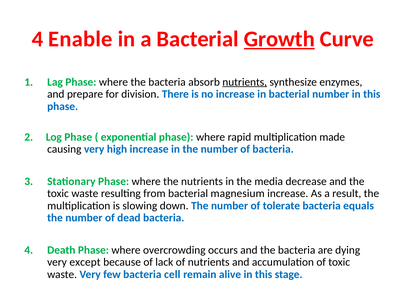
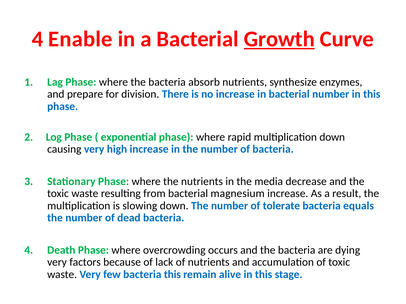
nutrients underline: present -> none (245, 82)
multiplication made: made -> down (332, 137)
except: except -> factors (85, 263)
bacteria cell: cell -> this (172, 275)
